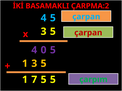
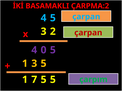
3 5: 5 -> 2 (53, 32)
